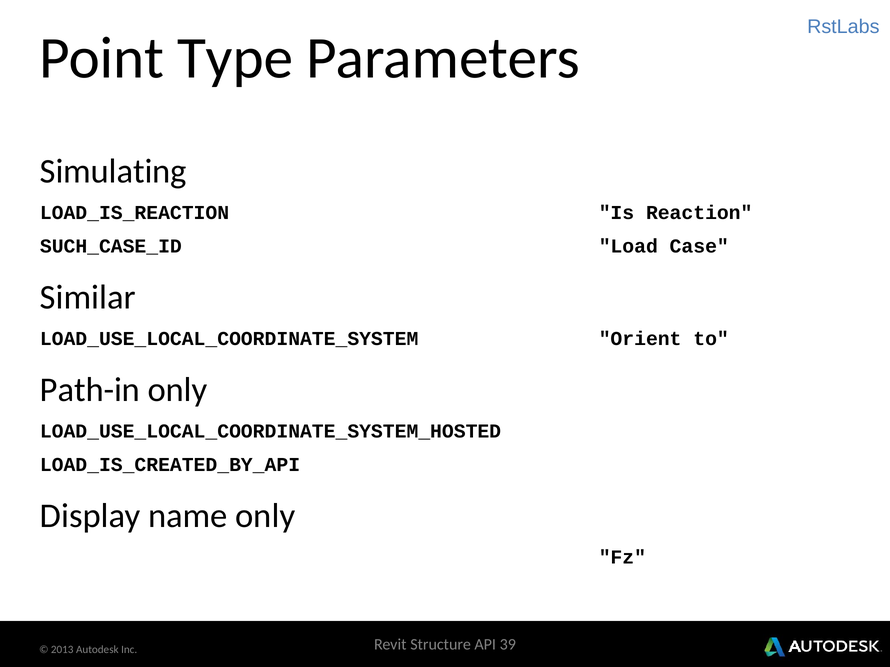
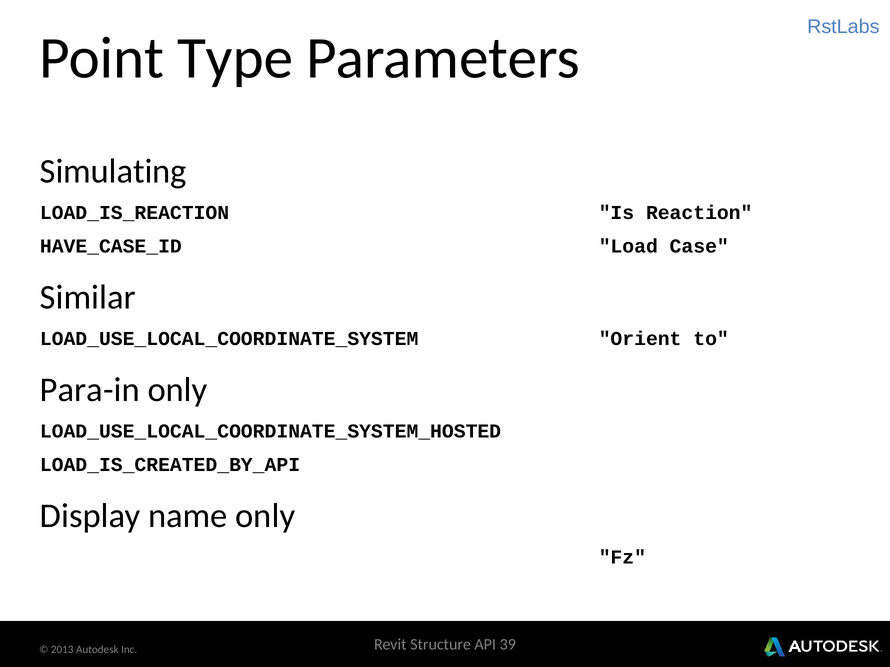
SUCH_CASE_ID: SUCH_CASE_ID -> HAVE_CASE_ID (111, 247)
Path-in: Path-in -> Para-in (90, 390)
